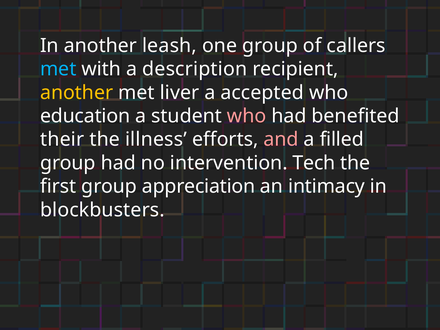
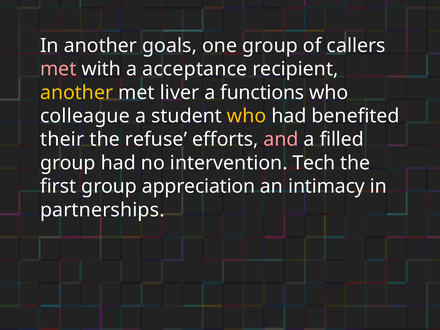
leash: leash -> goals (169, 46)
met colour: light blue -> pink (58, 69)
description: description -> acceptance (195, 69)
accepted: accepted -> functions (262, 93)
education: education -> colleague (85, 116)
who colour: pink -> yellow (247, 116)
illness: illness -> refuse (156, 140)
blockbusters: blockbusters -> partnerships (102, 210)
